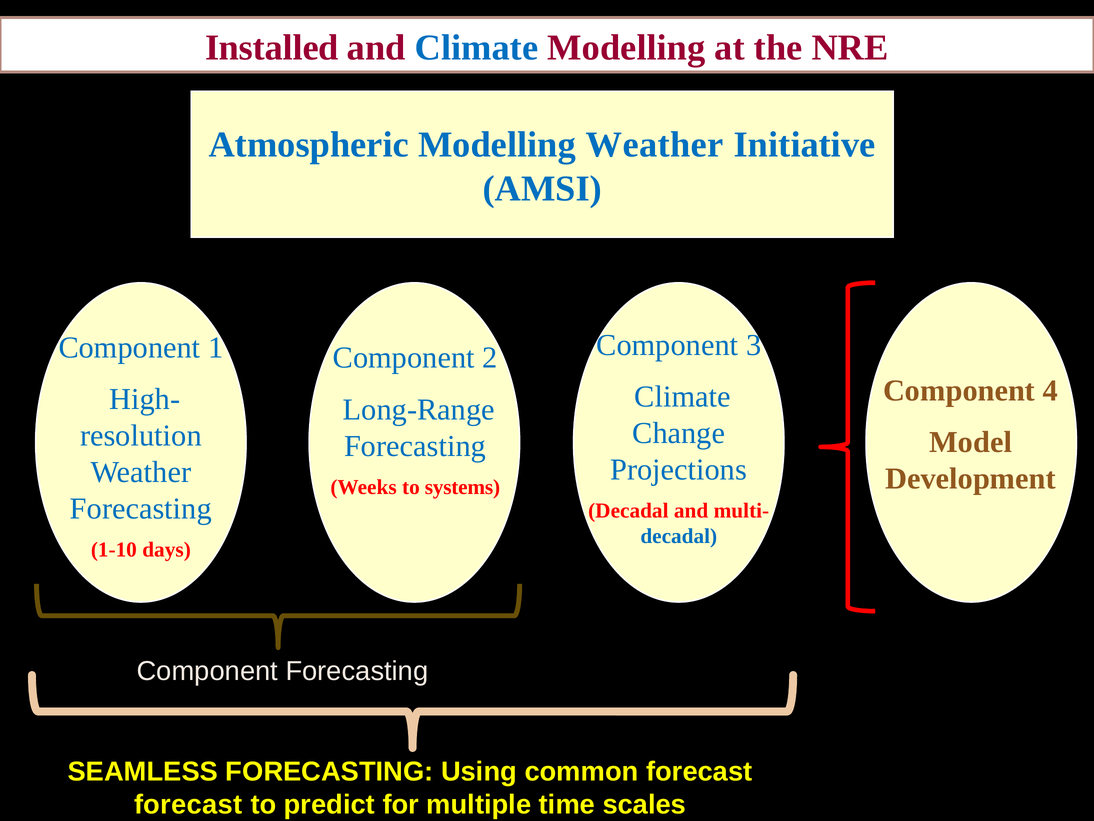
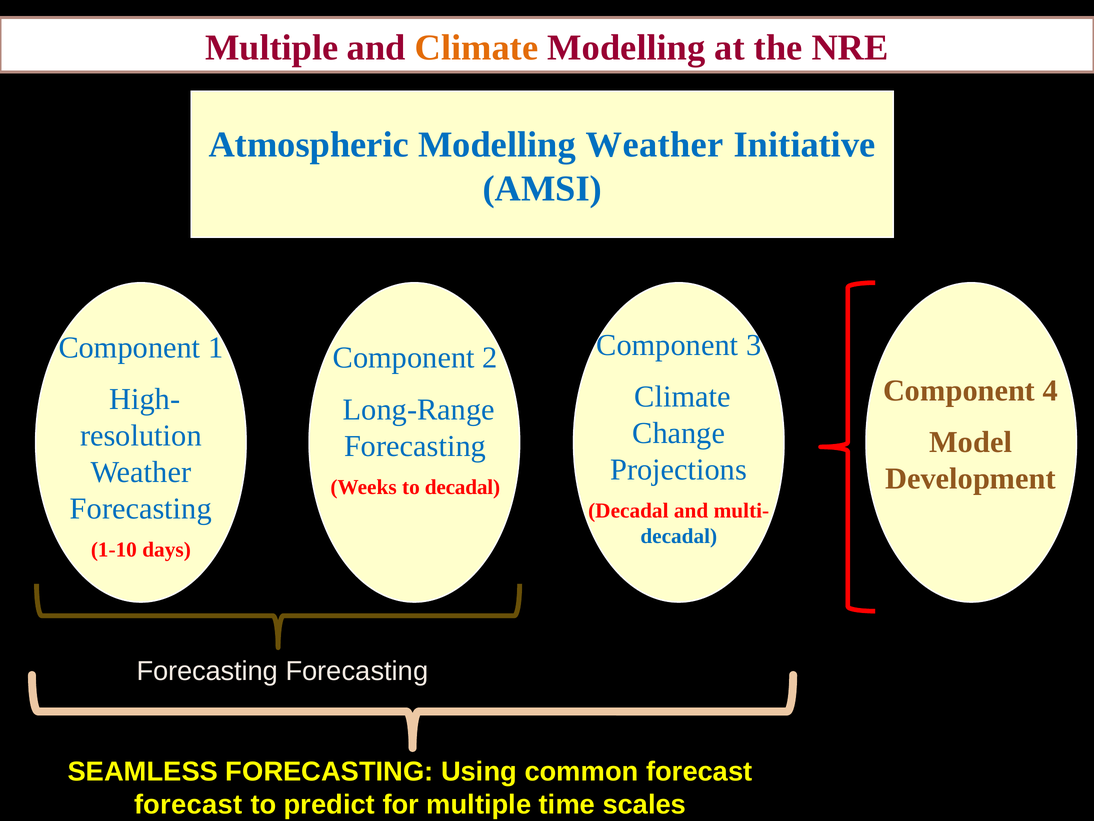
Installed: Installed -> Multiple (272, 47)
Climate colour: blue -> orange (477, 47)
to systems: systems -> decadal (462, 487)
Component: Component -> Forecasting (207, 671)
